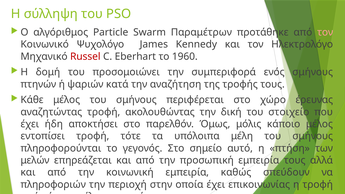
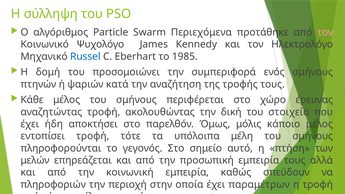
Παραμέτρων: Παραμέτρων -> Περιεχόμενα (201, 32)
Russel colour: red -> blue (85, 57)
1960: 1960 -> 1985 (185, 57)
επικοινωνίας: επικοινωνίας -> παραμέτρων (259, 185)
